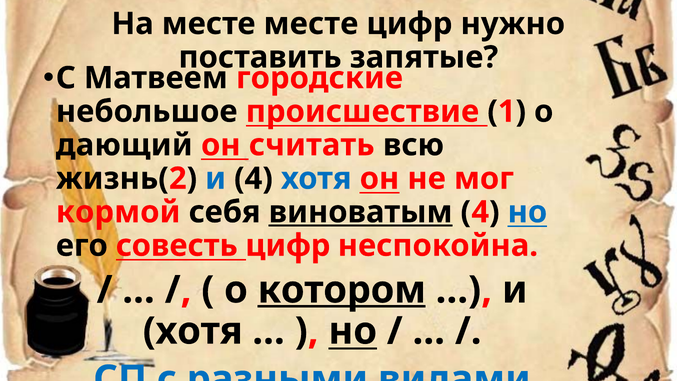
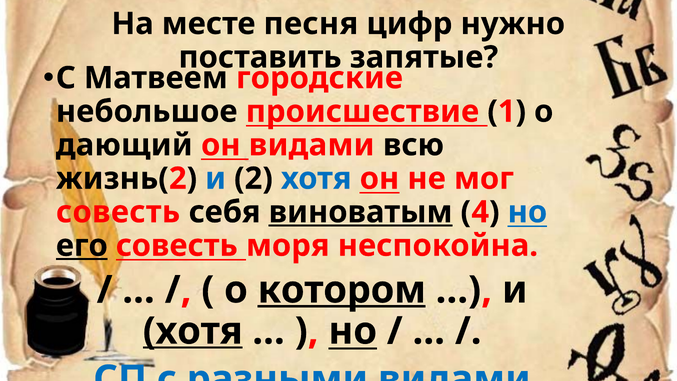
месте месте: месте -> песня (311, 24)
он считать: считать -> видами (312, 145)
и 4: 4 -> 2 (253, 178)
кормой: кормой -> совесть (118, 212)
его underline: none -> present (82, 245)
совесть цифр: цифр -> моря (288, 245)
хотя underline: none -> present (193, 331)
